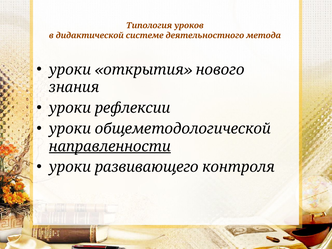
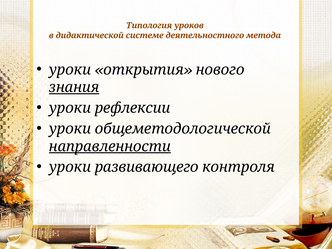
знания underline: none -> present (74, 87)
